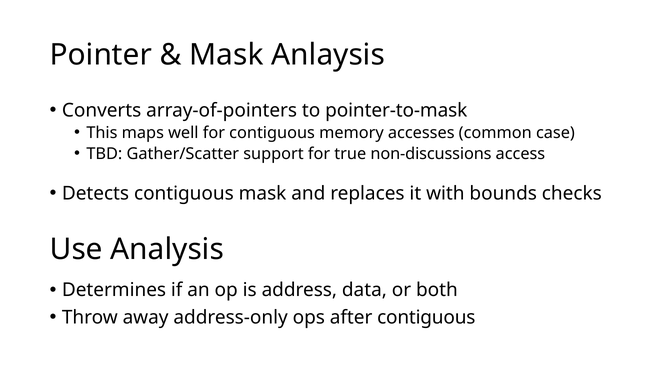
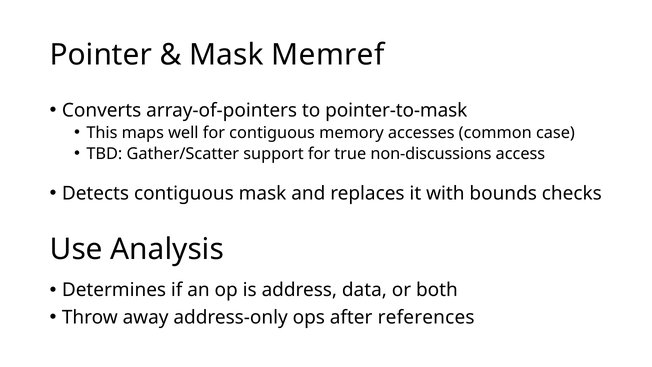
Anlaysis: Anlaysis -> Memref (328, 55)
after contiguous: contiguous -> references (426, 317)
